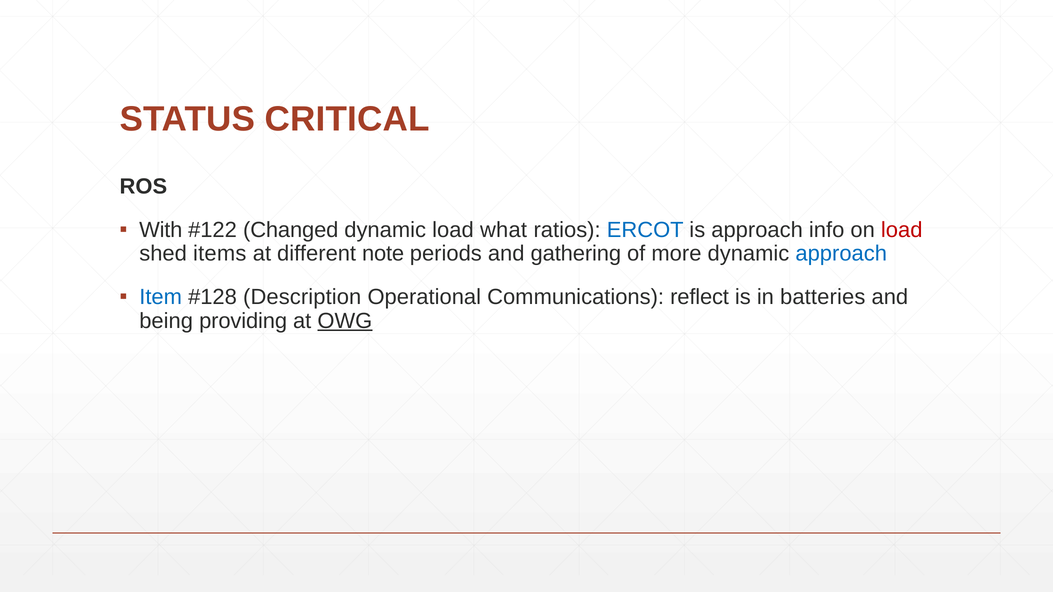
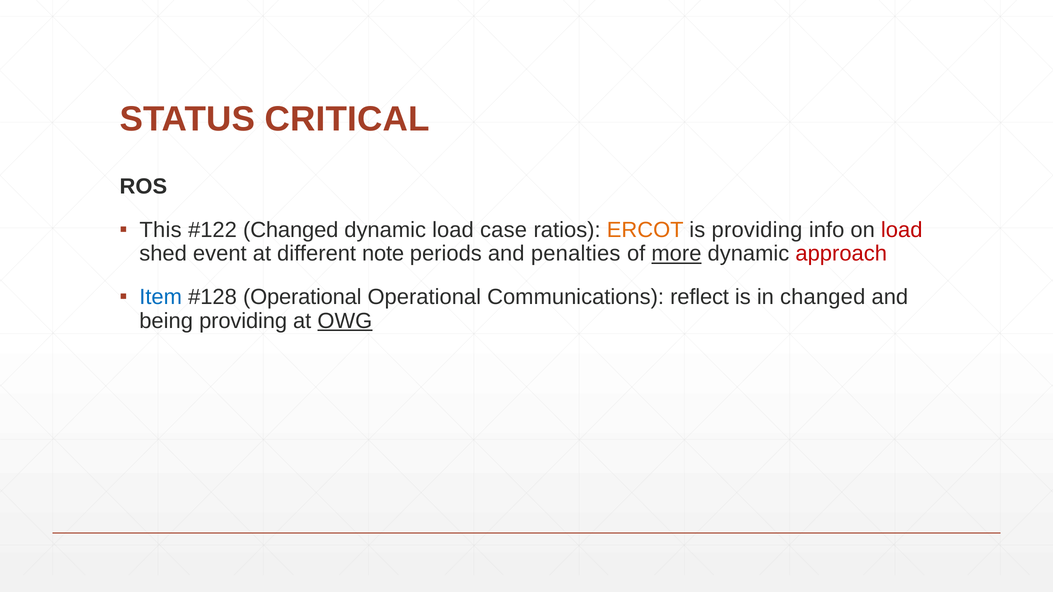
With: With -> This (161, 230)
what: what -> case (504, 230)
ERCOT colour: blue -> orange (645, 230)
is approach: approach -> providing (757, 230)
items: items -> event (220, 254)
gathering: gathering -> penalties (576, 254)
more underline: none -> present (676, 254)
approach colour: blue -> red (841, 254)
Description: Description -> Operational (302, 297)
in batteries: batteries -> changed (823, 297)
